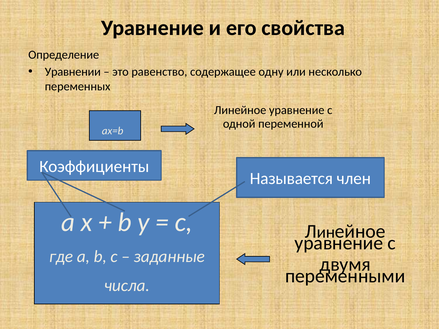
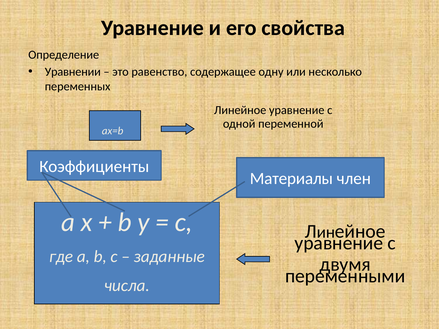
Называется: Называется -> Материалы (291, 179)
